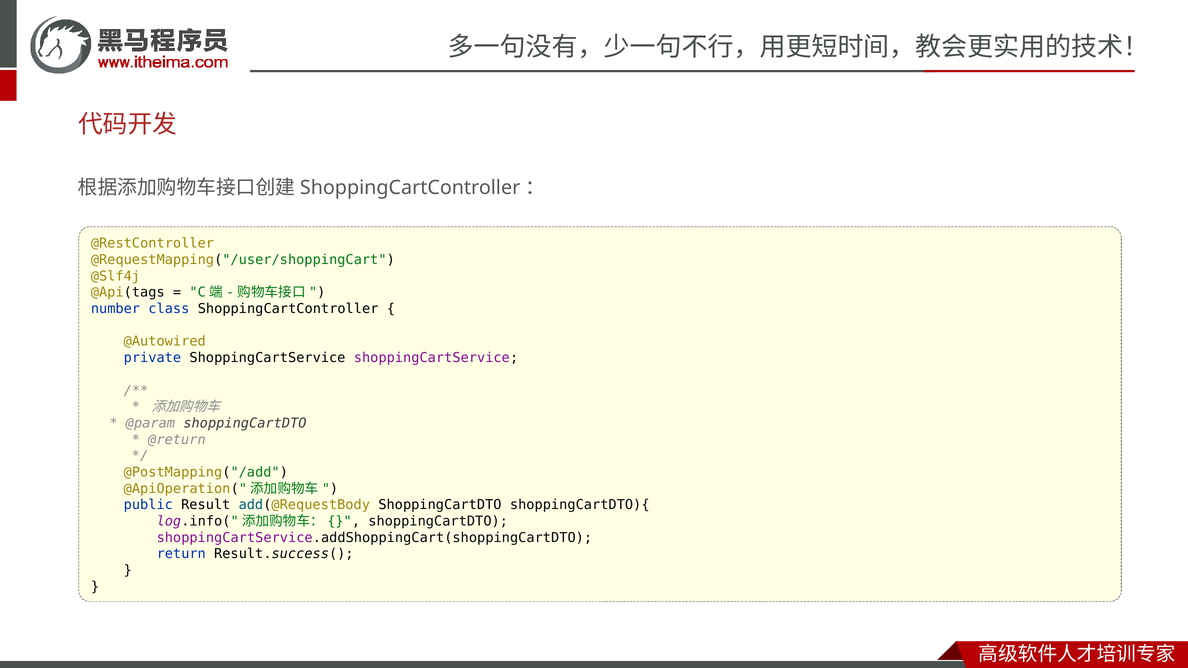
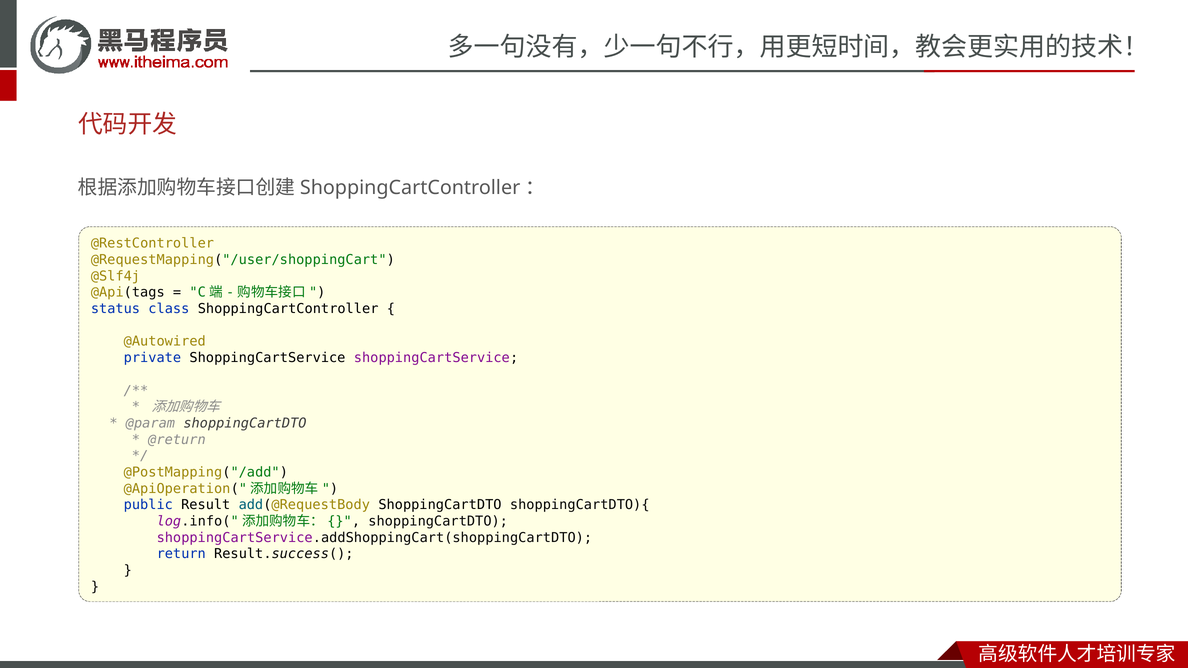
number: number -> status (115, 309)
